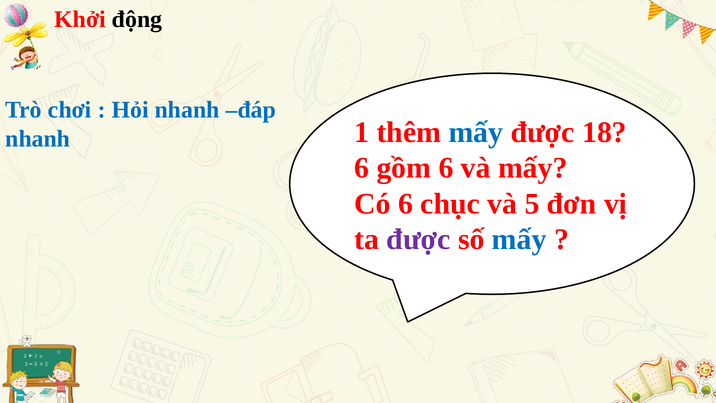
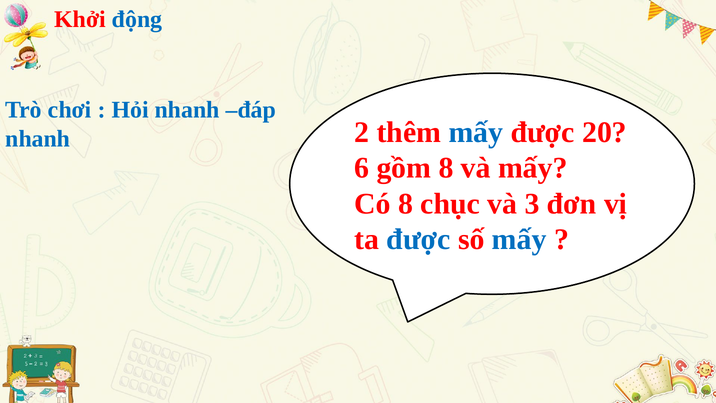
động colour: black -> blue (137, 19)
1: 1 -> 2 (362, 132)
18: 18 -> 20 (604, 132)
gồm 6: 6 -> 8 (446, 168)
Có 6: 6 -> 8 (406, 204)
5: 5 -> 3 (532, 204)
được colour: purple -> blue (419, 240)
